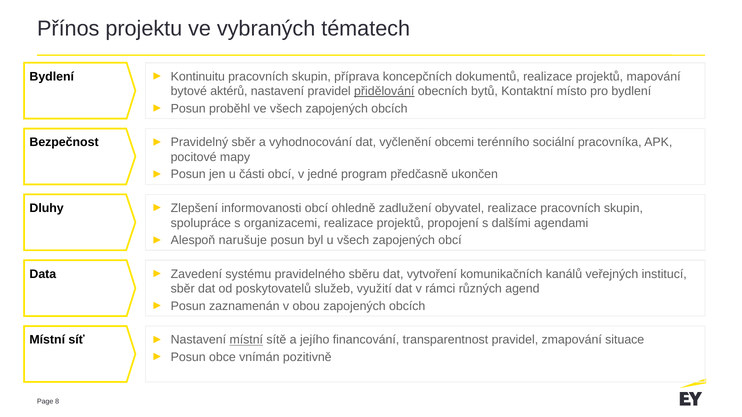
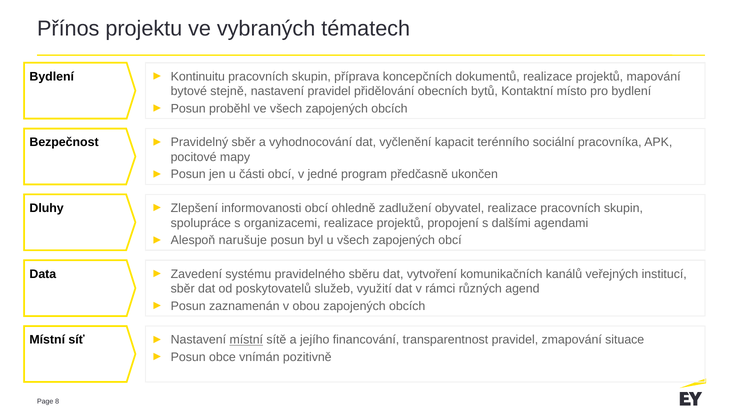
aktérů: aktérů -> stejně (229, 91)
přidělování underline: present -> none (384, 91)
obcemi: obcemi -> kapacit (454, 142)
